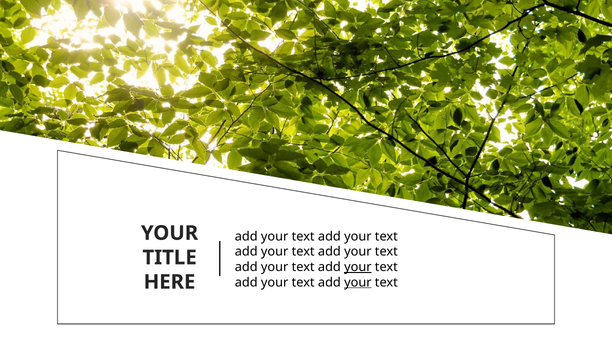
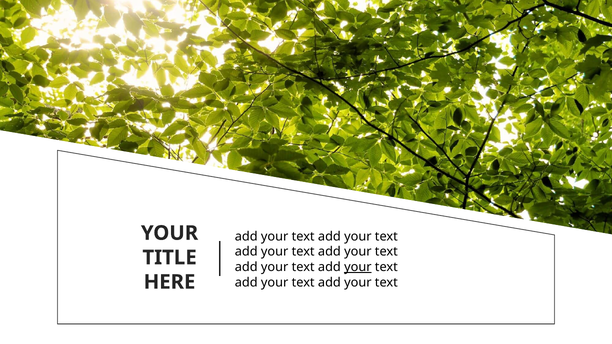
your underline: present -> none (358, 283)
